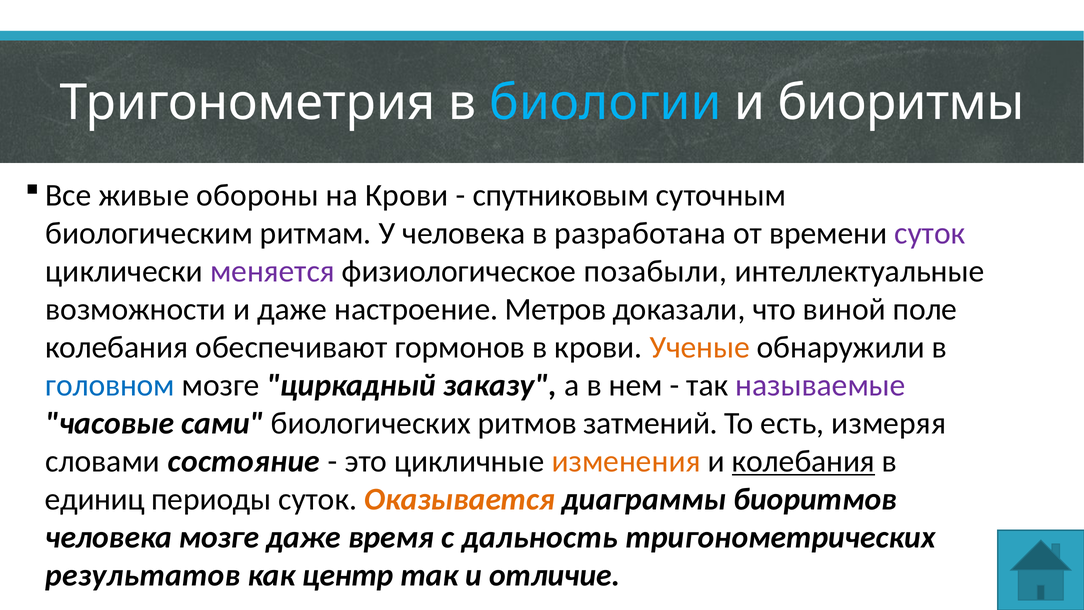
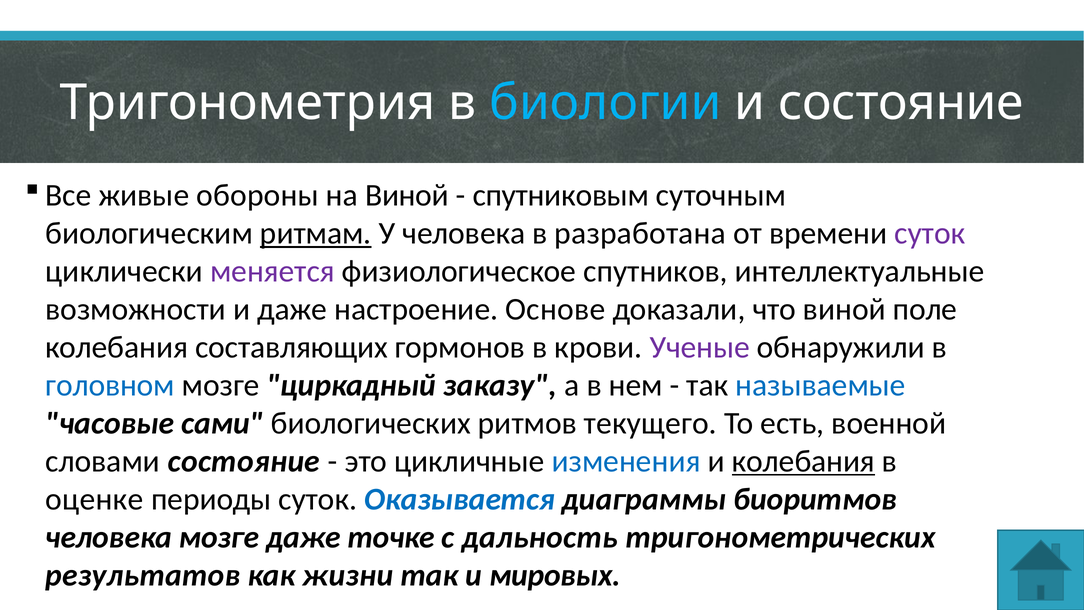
и биоритмы: биоритмы -> состояние (901, 103)
на Крови: Крови -> Виной (407, 195)
ритмам underline: none -> present (316, 233)
позабыли: позабыли -> спутников (656, 271)
Метров: Метров -> Основе (555, 309)
обеспечивают: обеспечивают -> составляющих (292, 347)
Ученые colour: orange -> purple (700, 347)
называемые colour: purple -> blue (821, 385)
затмений: затмений -> текущего (650, 423)
измеряя: измеряя -> военной (889, 423)
изменения colour: orange -> blue (626, 461)
единиц: единиц -> оценке (94, 499)
Оказывается colour: orange -> blue (460, 499)
время: время -> точке (391, 537)
центр: центр -> жизни (348, 575)
отличие: отличие -> мировых (555, 575)
